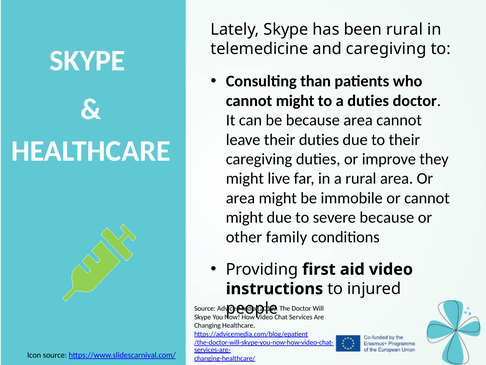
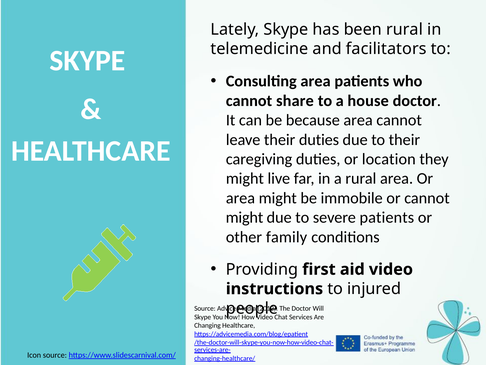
and caregiving: caregiving -> facilitators (386, 49)
Consulting than: than -> area (316, 81)
might: might -> share (295, 101)
a duties: duties -> house (368, 101)
improve: improve -> location (389, 159)
severe because: because -> patients (387, 217)
